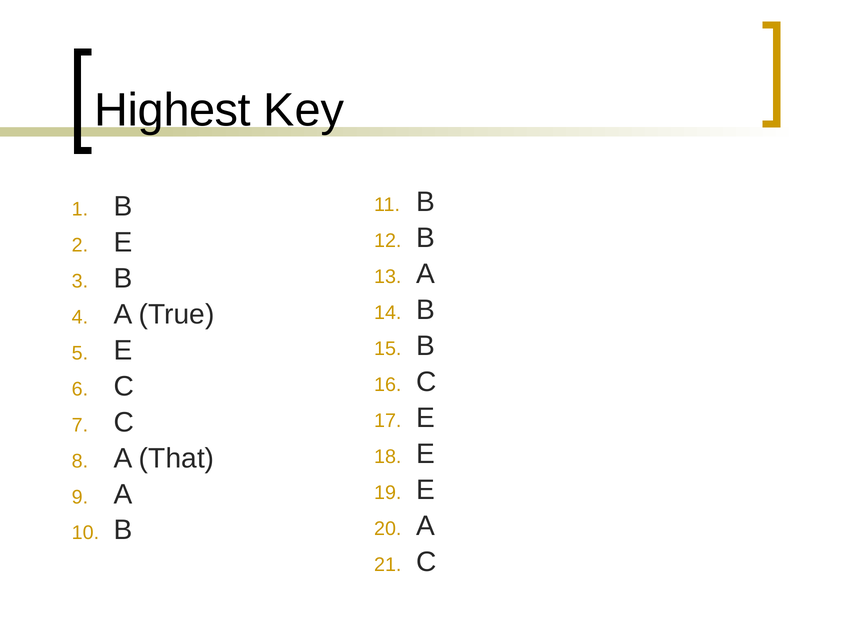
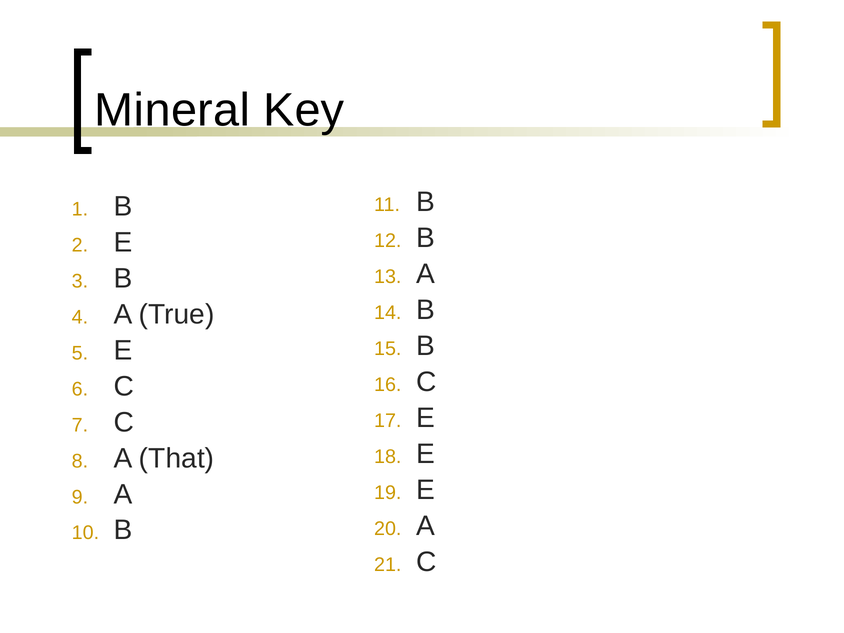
Highest: Highest -> Mineral (172, 110)
